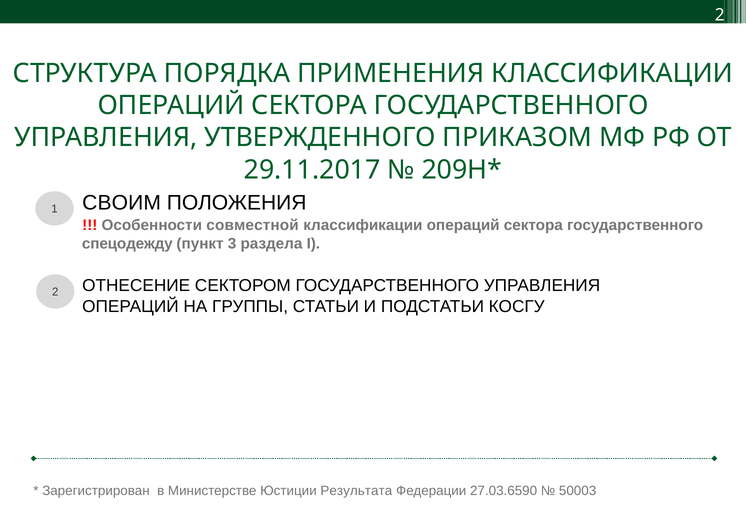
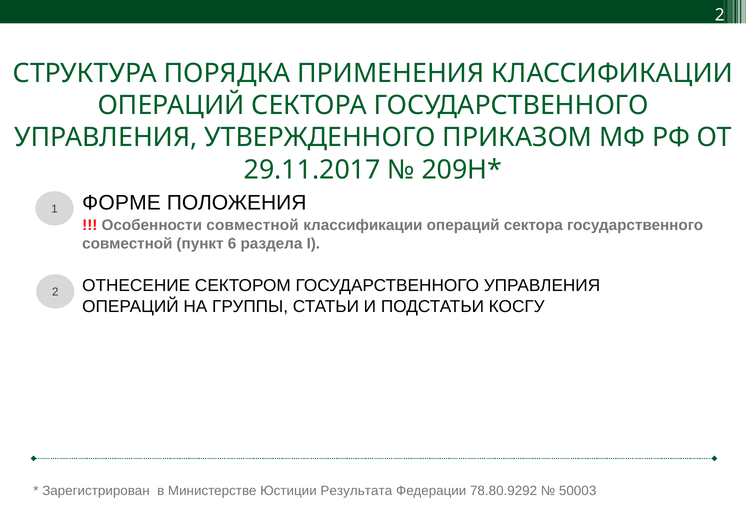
СВОИМ: СВОИМ -> ФОРМЕ (122, 203)
спецодежду: спецодежду -> совместной (127, 244)
3: 3 -> 6 (232, 244)
27.03.6590: 27.03.6590 -> 78.80.9292 (504, 492)
